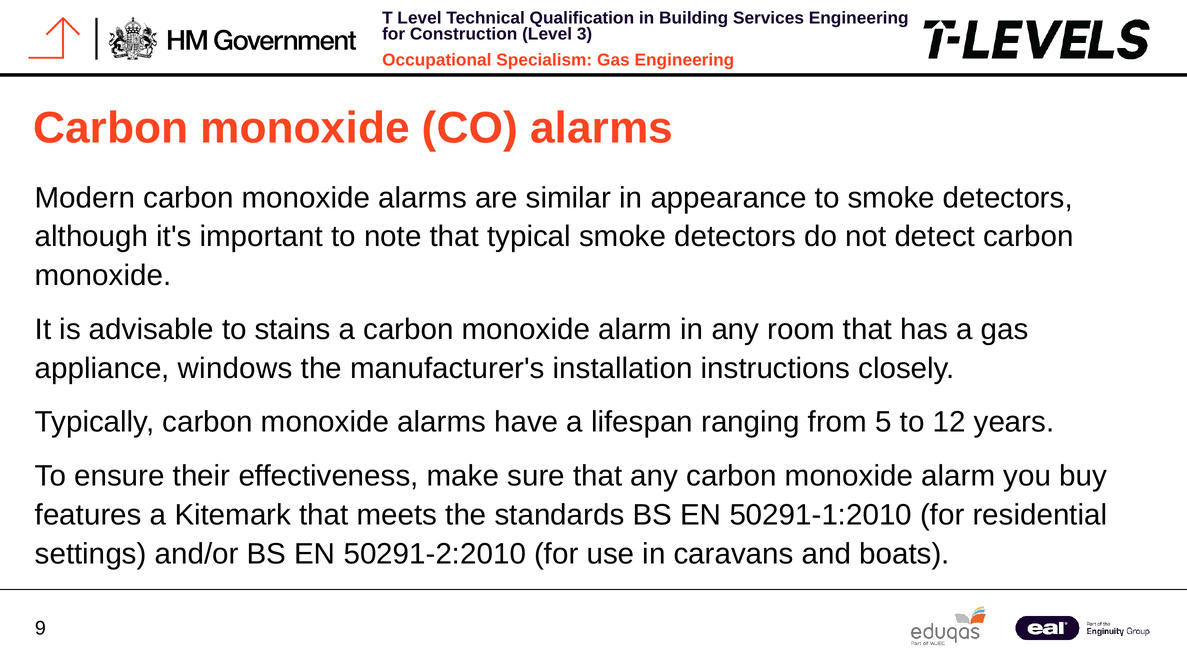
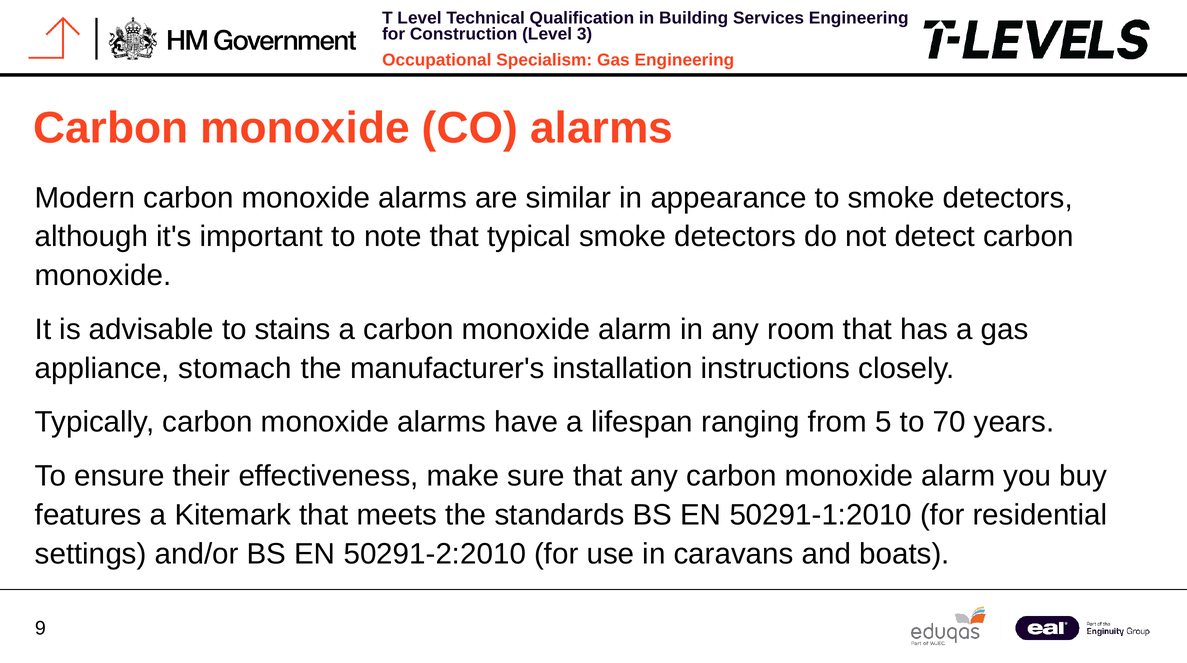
windows: windows -> stomach (235, 369)
12: 12 -> 70 (949, 422)
